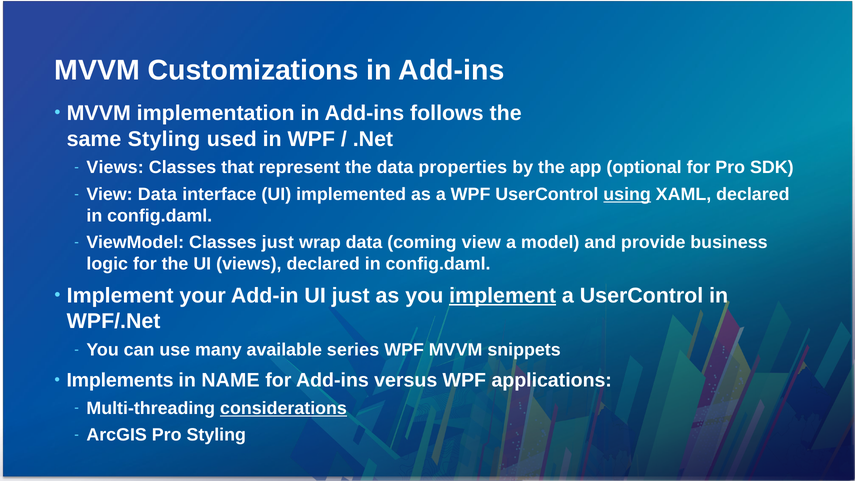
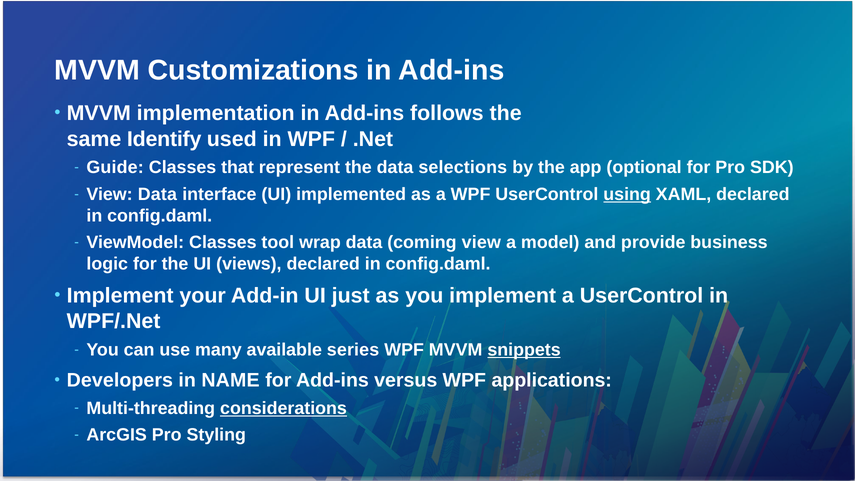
same Styling: Styling -> Identify (164, 139)
Views: Views -> Guide (115, 168)
properties: properties -> selections (463, 168)
Classes just: just -> tool (278, 242)
implement underline: present -> none (503, 296)
snippets underline: none -> present (524, 350)
Implements: Implements -> Developers (120, 380)
